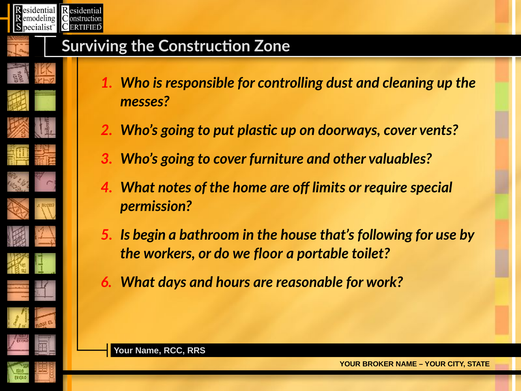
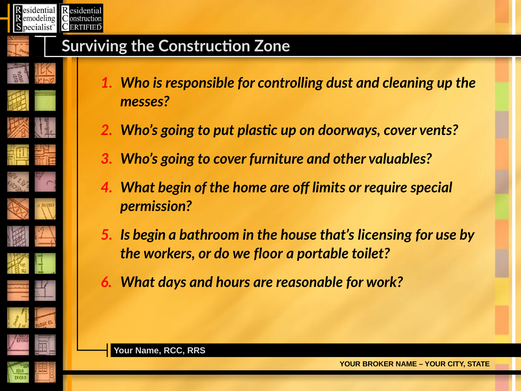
What notes: notes -> begin (175, 188)
following: following -> licensing (385, 235)
